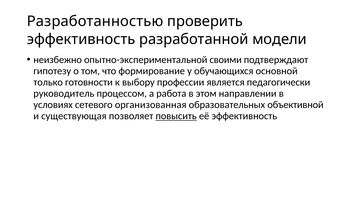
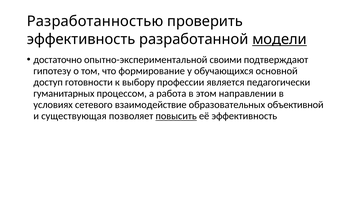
модели underline: none -> present (280, 39)
неизбежно: неизбежно -> достаточно (58, 60)
только: только -> доступ (48, 82)
руководитель: руководитель -> гуманитарных (64, 94)
организованная: организованная -> взаимодействие (151, 105)
